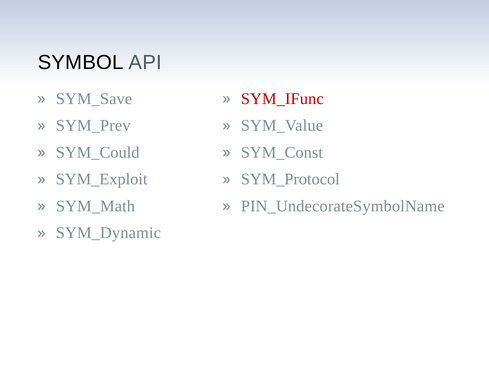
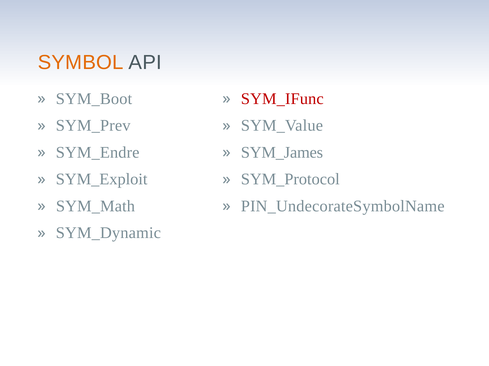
SYMBOL colour: black -> orange (81, 63)
SYM_Save: SYM_Save -> SYM_Boot (94, 99)
SYM_Could: SYM_Could -> SYM_Endre (98, 153)
SYM_Const: SYM_Const -> SYM_James (282, 153)
